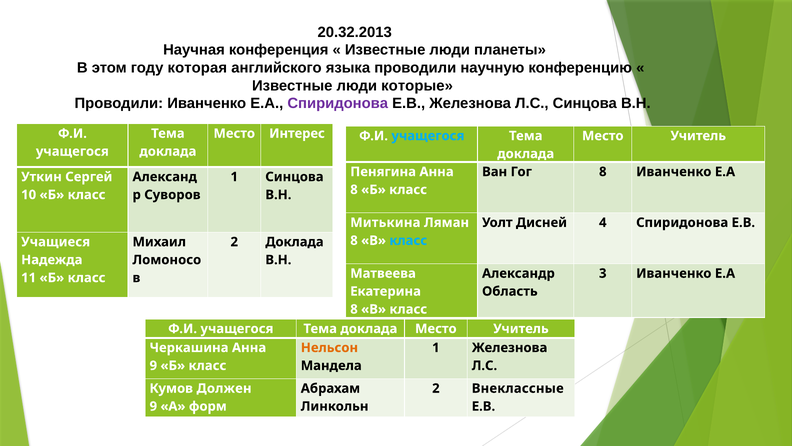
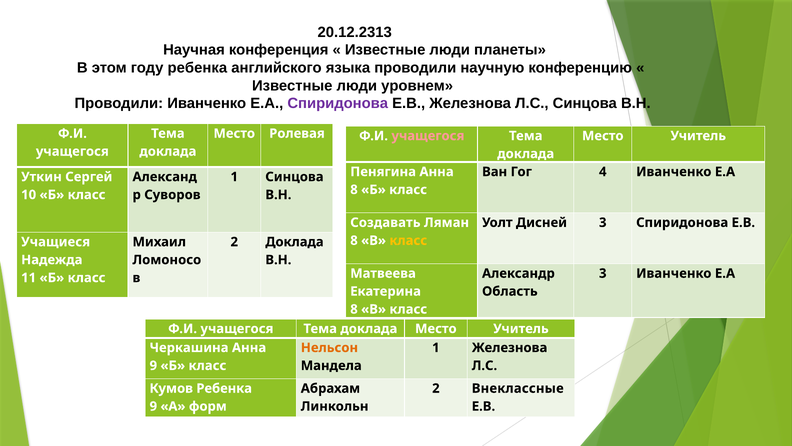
20.32.2013: 20.32.2013 -> 20.12.2313 (355, 32)
году которая: которая -> ребенка (197, 68)
которые: которые -> уровнем (417, 86)
Интерес: Интерес -> Ролевая (297, 133)
учащегося colour: light blue -> pink (428, 136)
Гог 8: 8 -> 4 (603, 172)
Митькина: Митькина -> Создавать (385, 222)
Дисней 4: 4 -> 3 (603, 222)
класс colour: light blue -> yellow (408, 240)
Кумов Должен: Должен -> Ребенка (224, 388)
